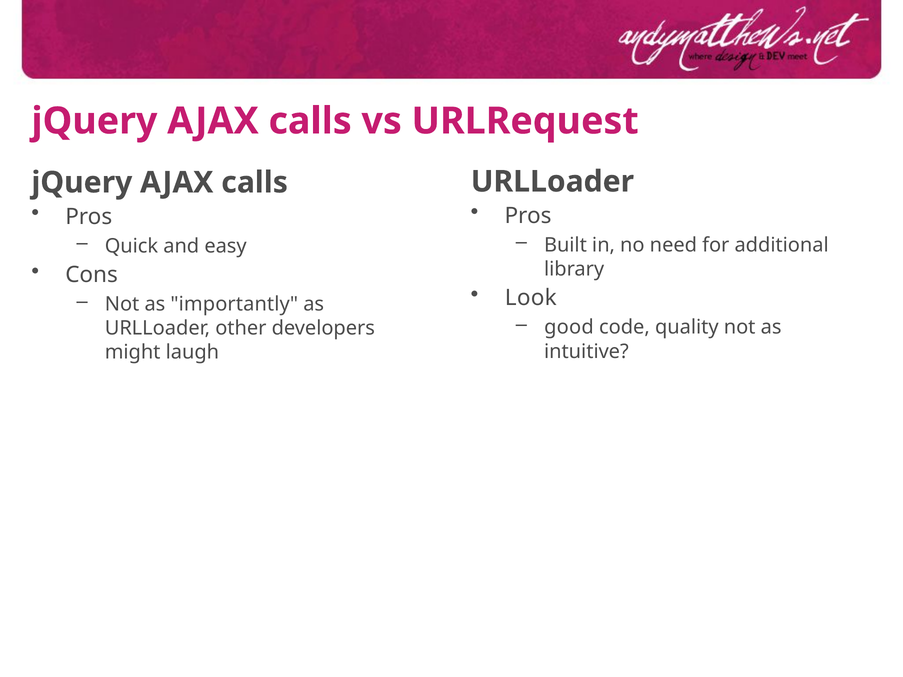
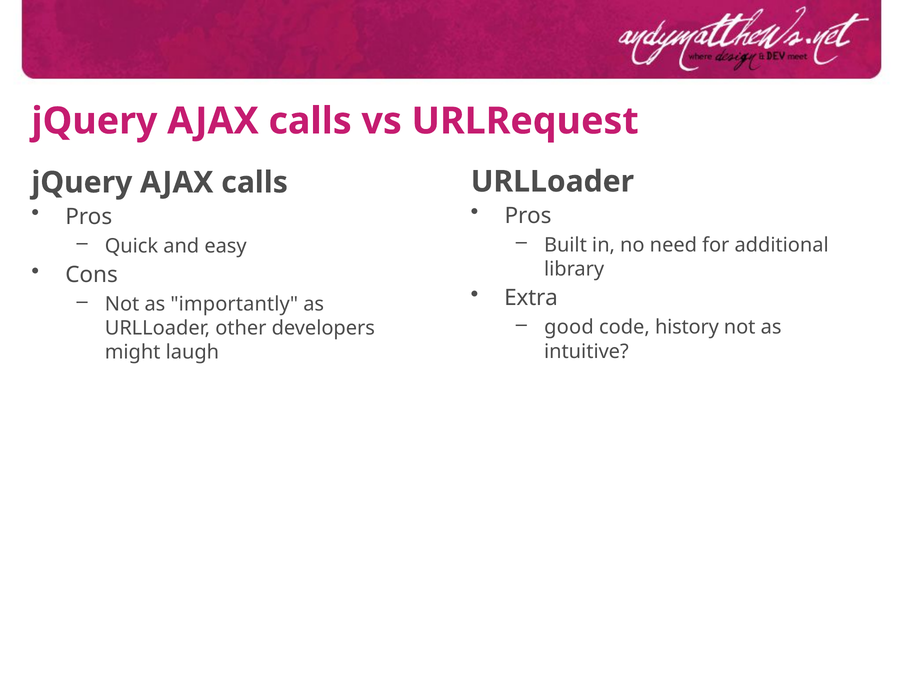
Look: Look -> Extra (531, 298)
quality: quality -> history (687, 327)
